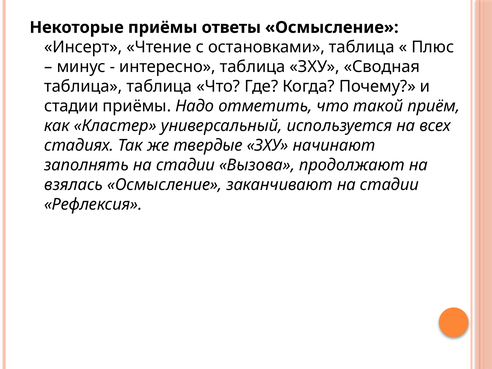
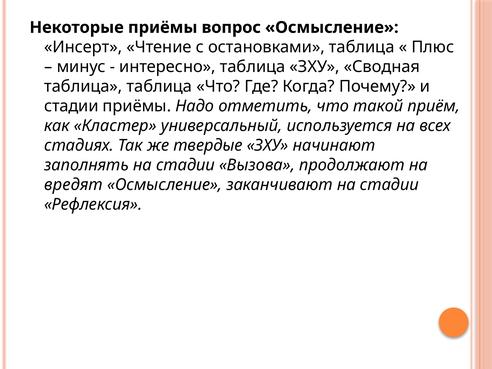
ответы: ответы -> вопрос (231, 27)
взялась: взялась -> вредят (74, 185)
